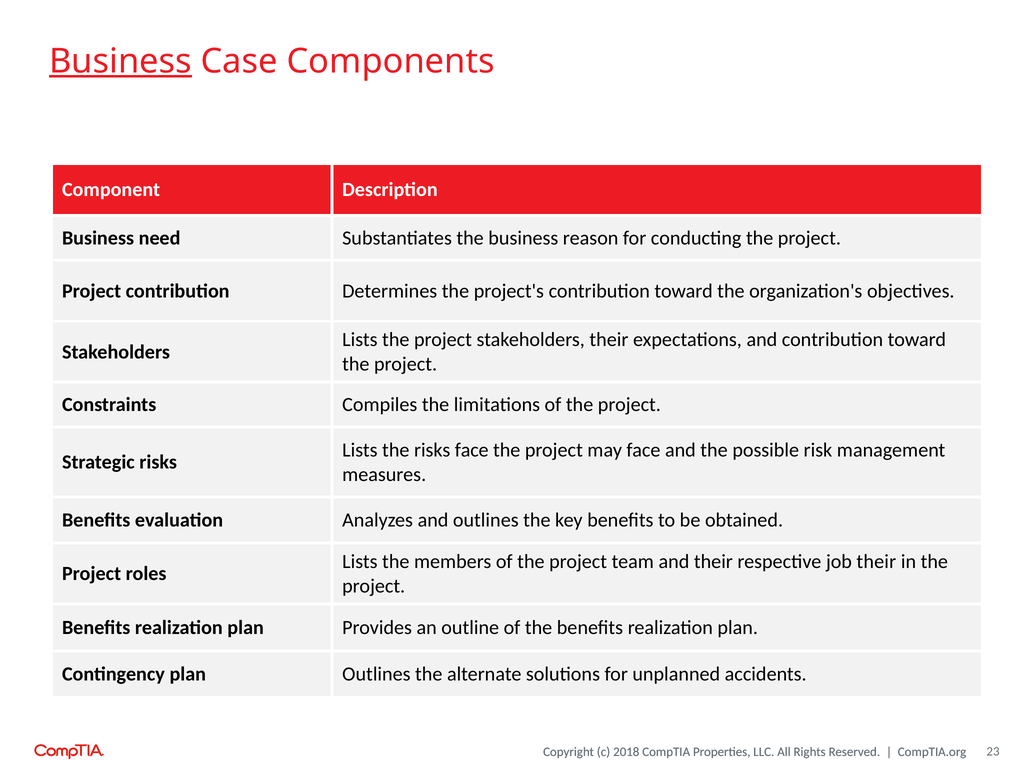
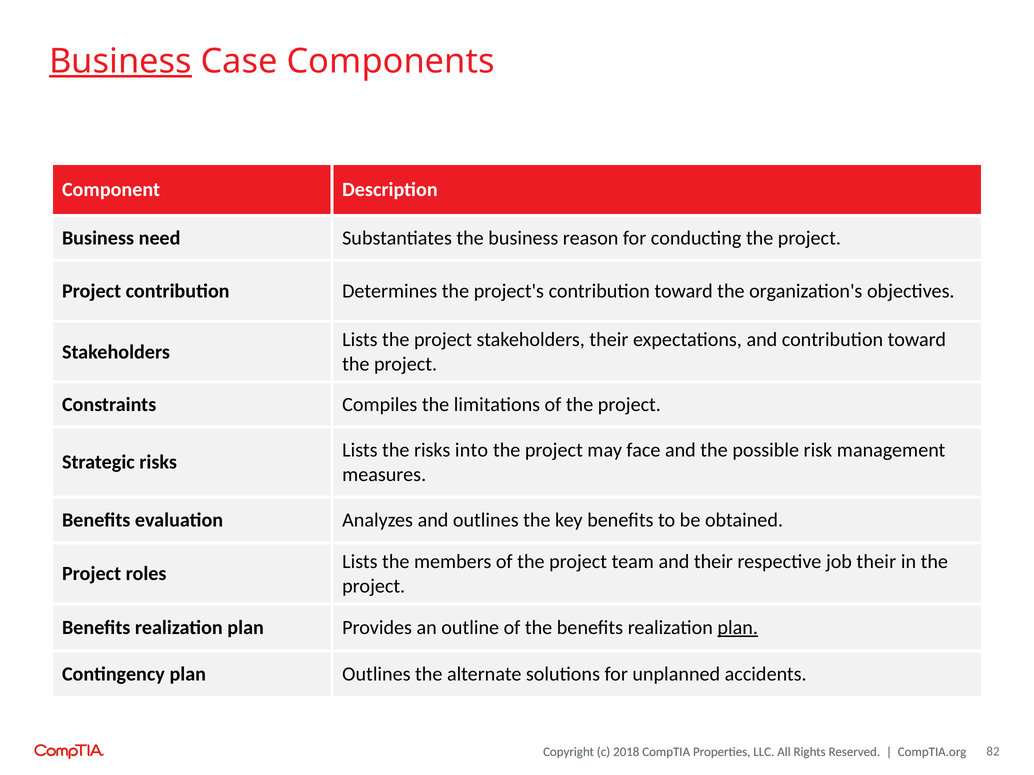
risks face: face -> into (472, 450)
plan underline: none -> present (738, 628)
23: 23 -> 82 (993, 752)
